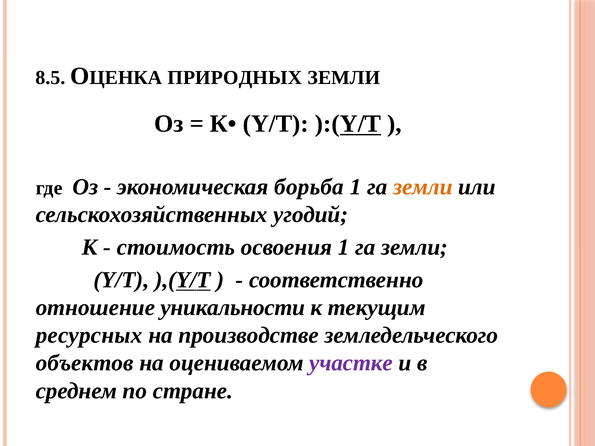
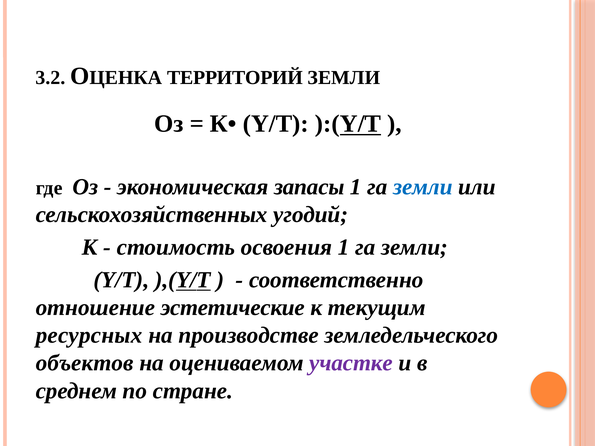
8.5: 8.5 -> 3.2 (50, 78)
ПРИРОДНЫХ: ПРИРОДНЫХ -> ТЕРРИТОРИЙ (235, 78)
борьба: борьба -> запасы (309, 187)
земли colour: orange -> blue (423, 187)
уникальности: уникальности -> эстетические (233, 308)
